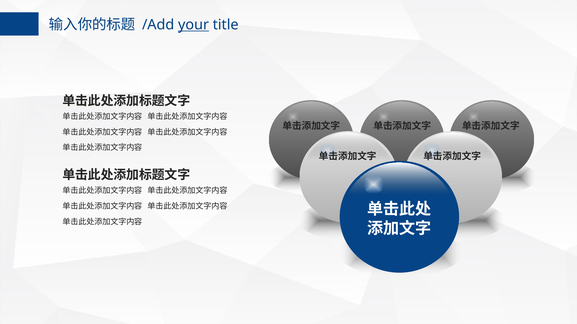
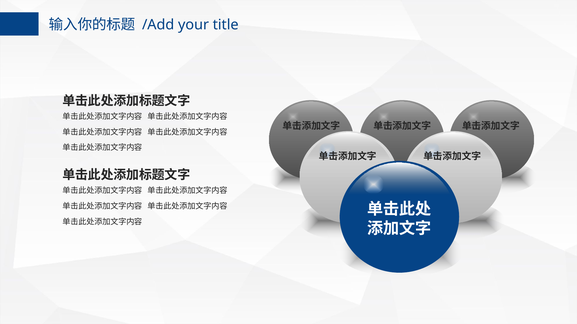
your underline: present -> none (193, 25)
